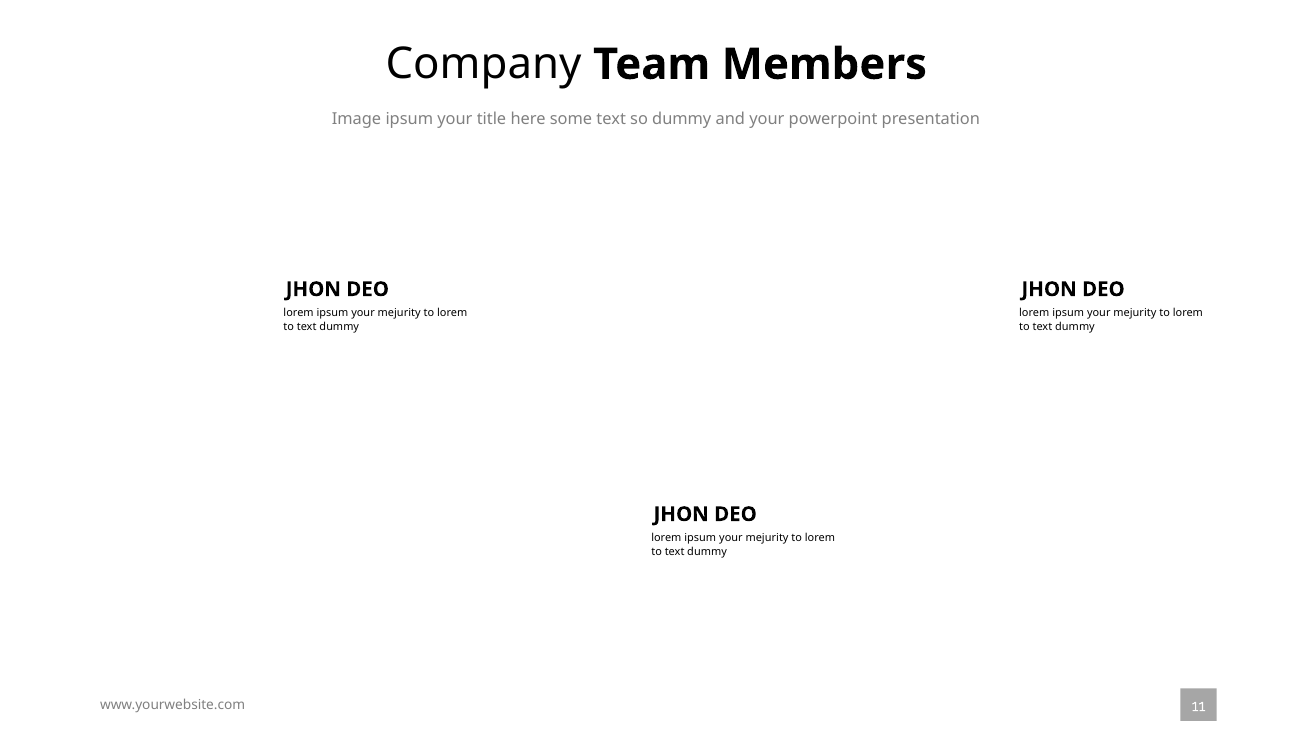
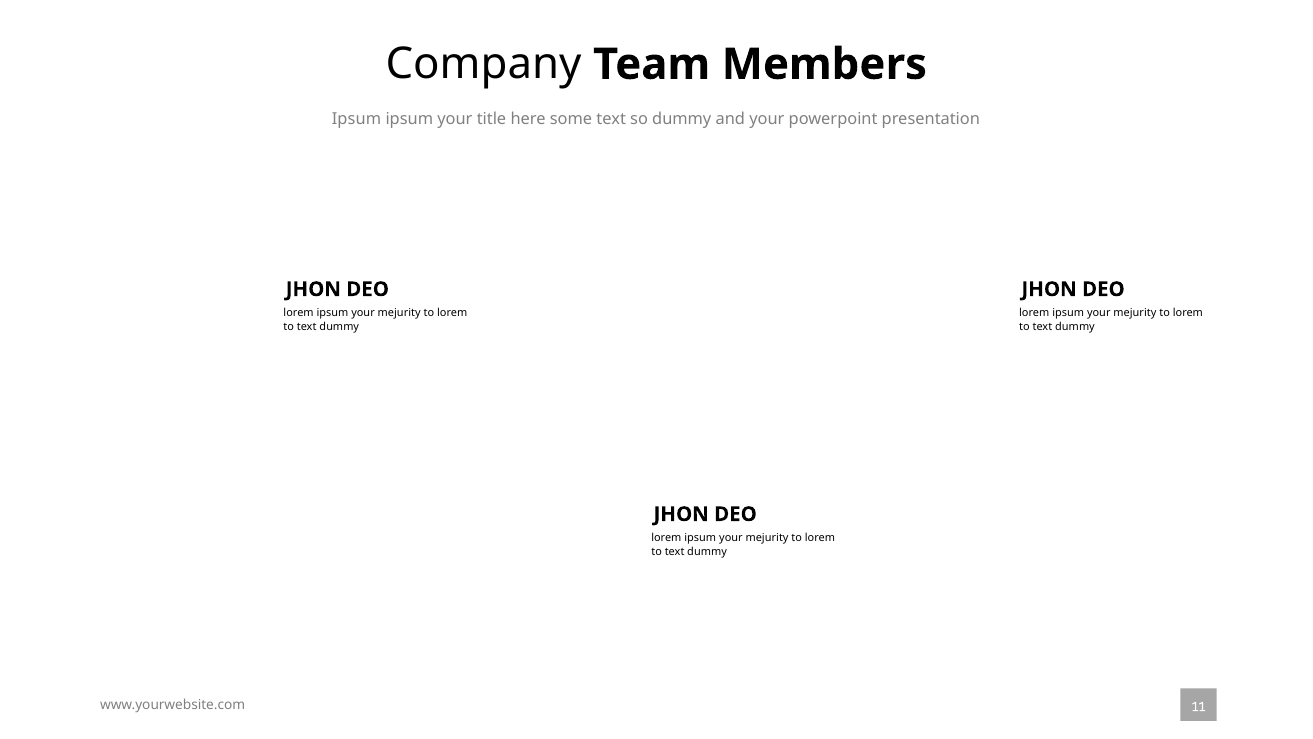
Image: Image -> Ipsum (356, 119)
